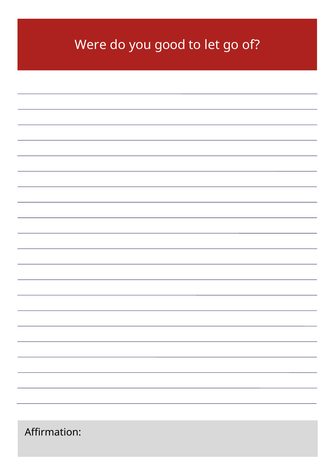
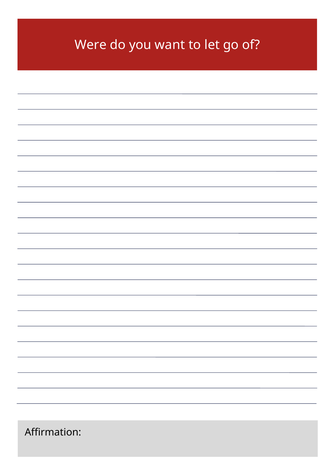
good: good -> want (170, 45)
